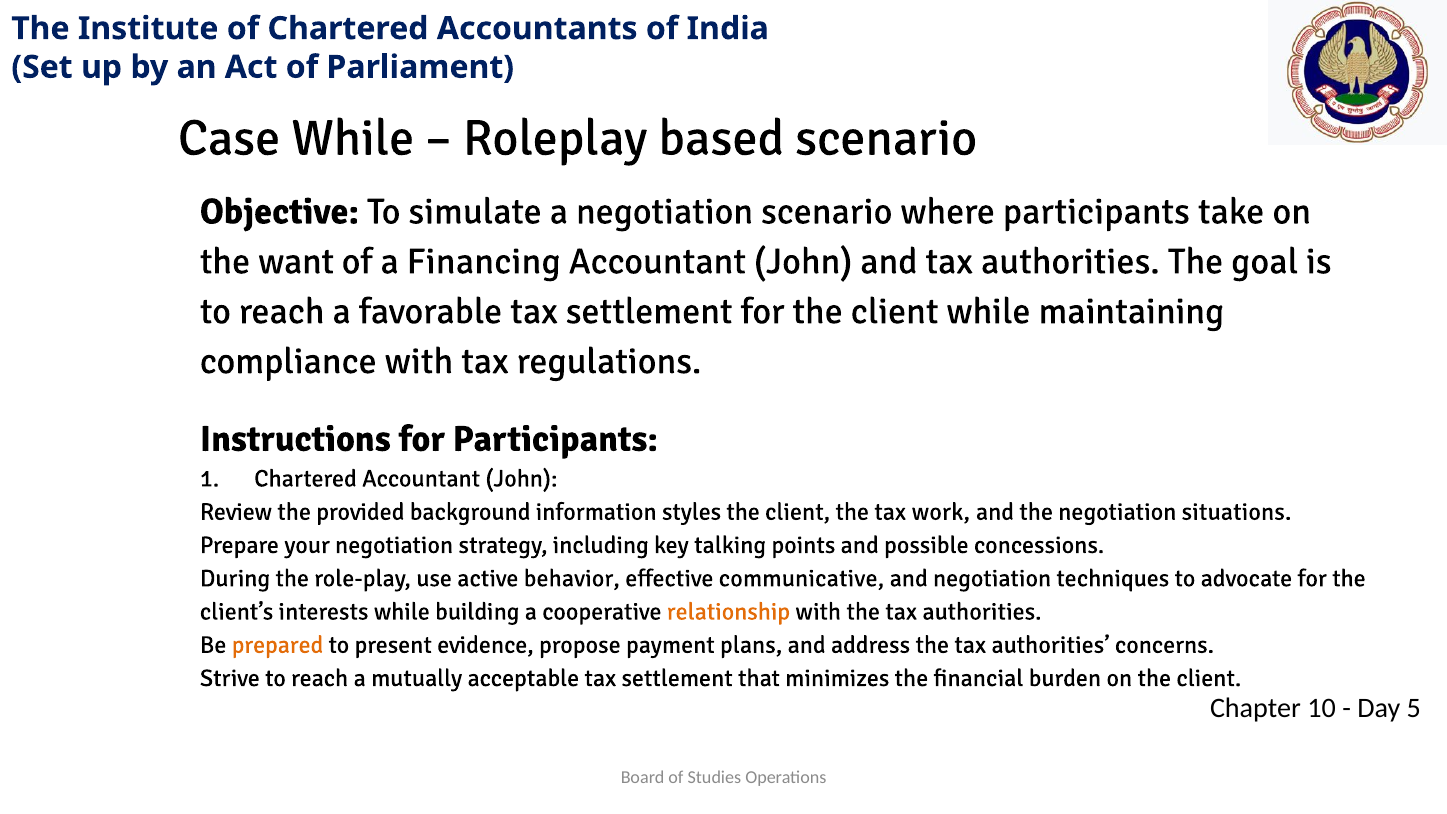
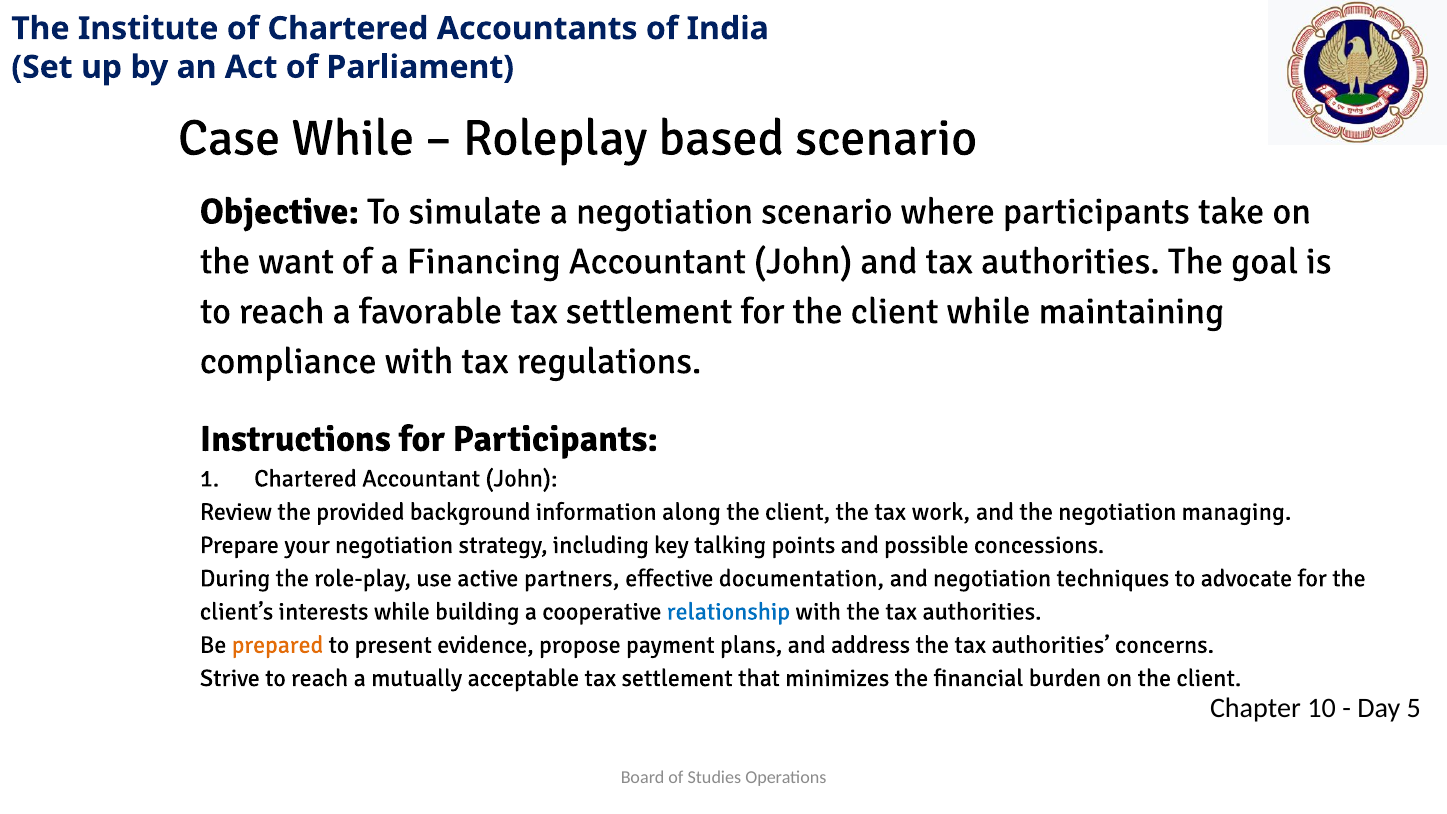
styles: styles -> along (691, 512)
situations: situations -> managing (1236, 512)
behavior: behavior -> partners (572, 578)
communicative: communicative -> documentation (801, 578)
relationship colour: orange -> blue (728, 612)
